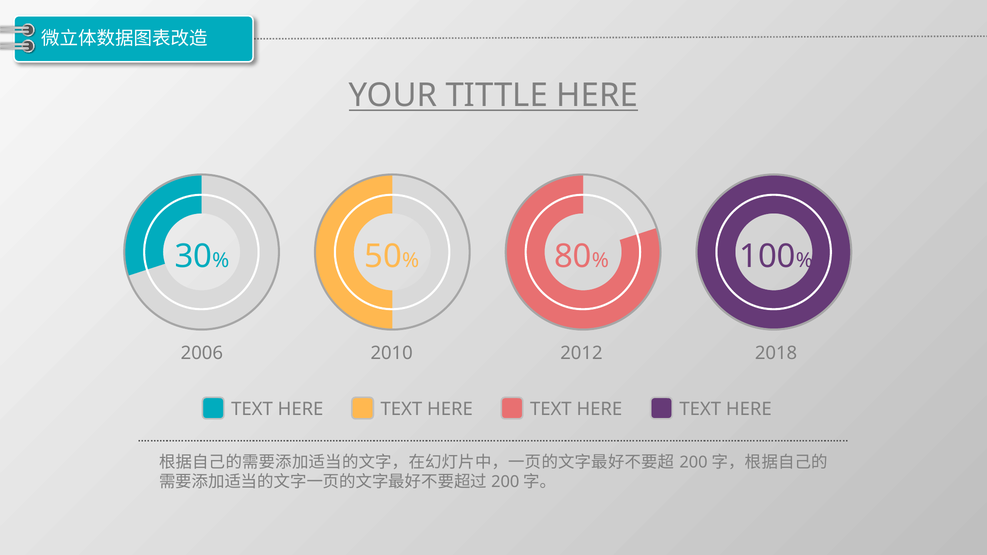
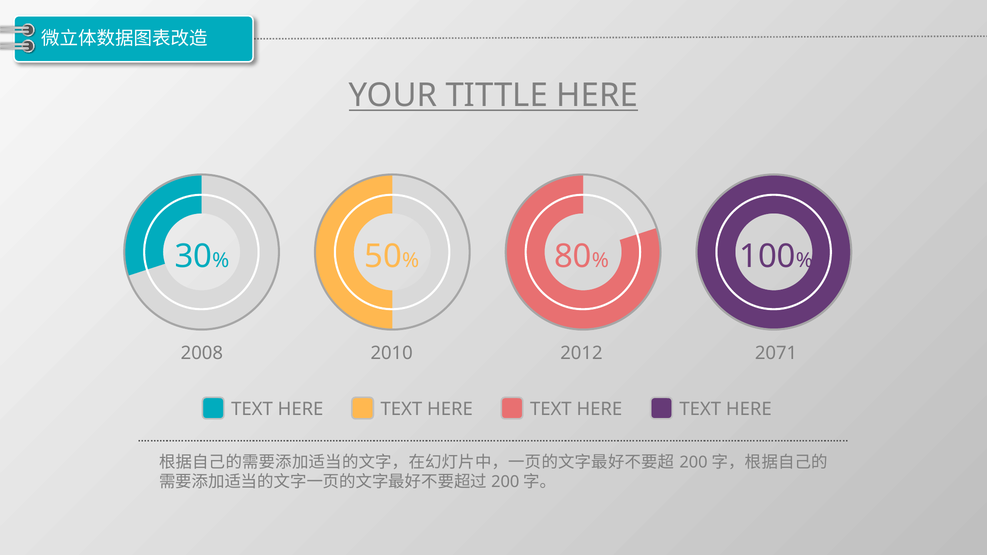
2006: 2006 -> 2008 (202, 353)
2018: 2018 -> 2071 (776, 353)
